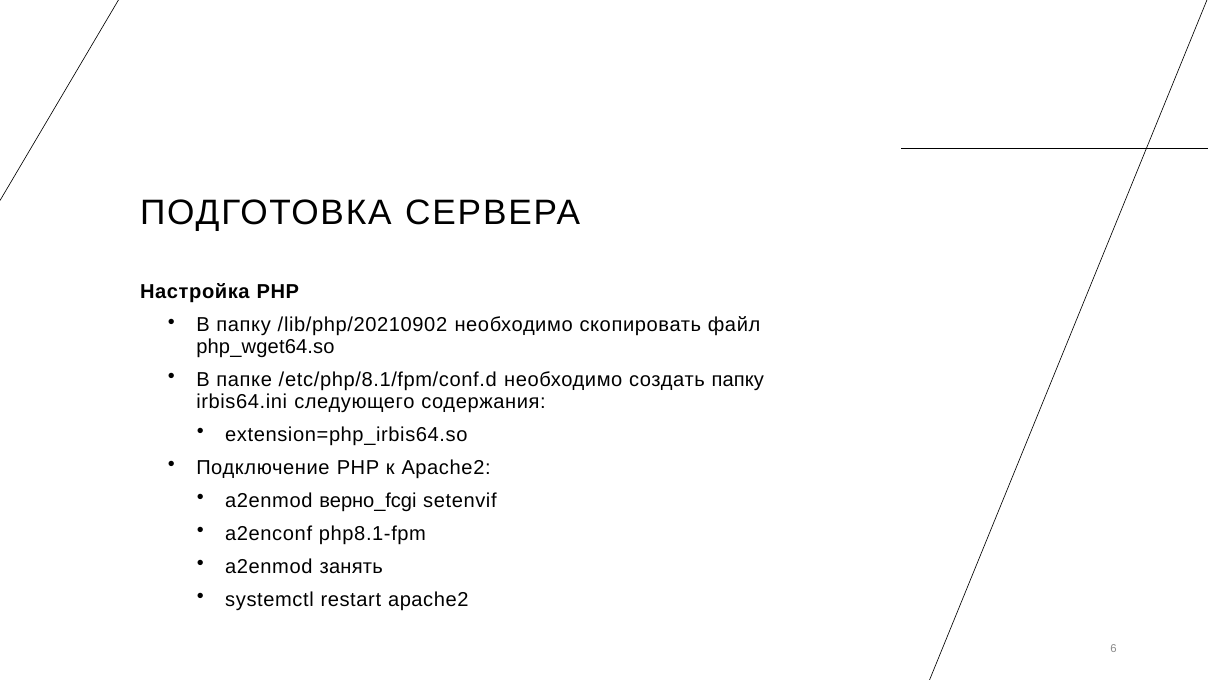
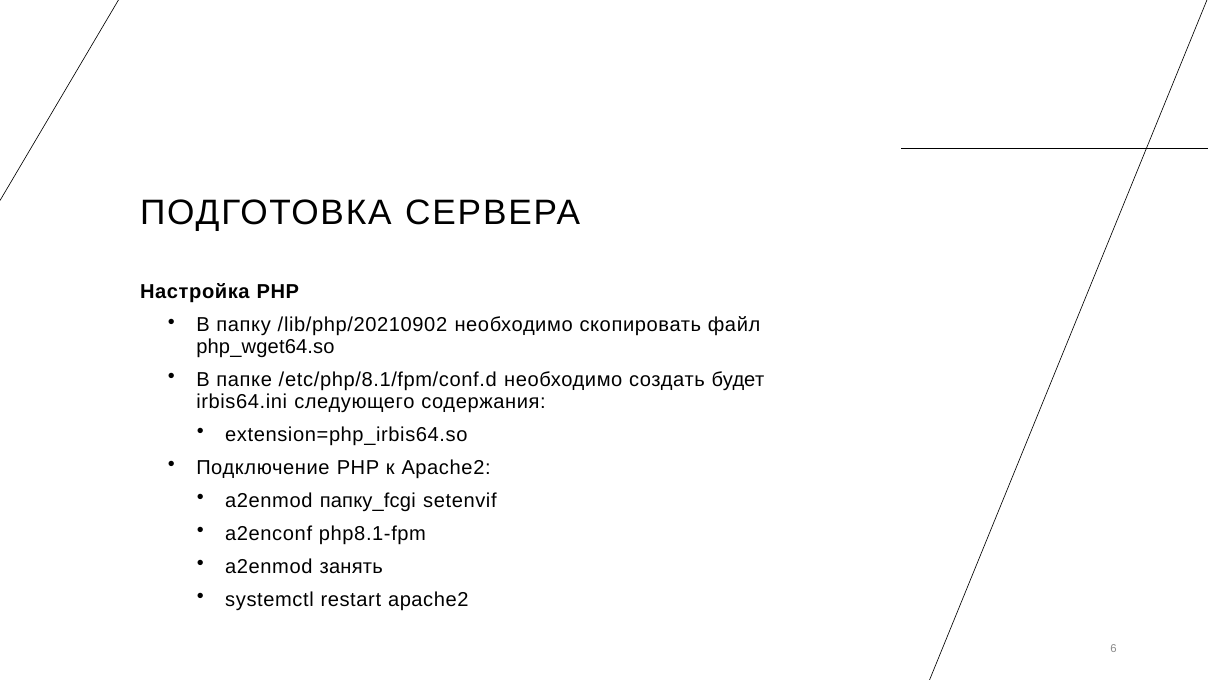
создать папку: папку -> будет (738, 380)
верно_fcgi: верно_fcgi -> папку_fcgi (368, 500)
